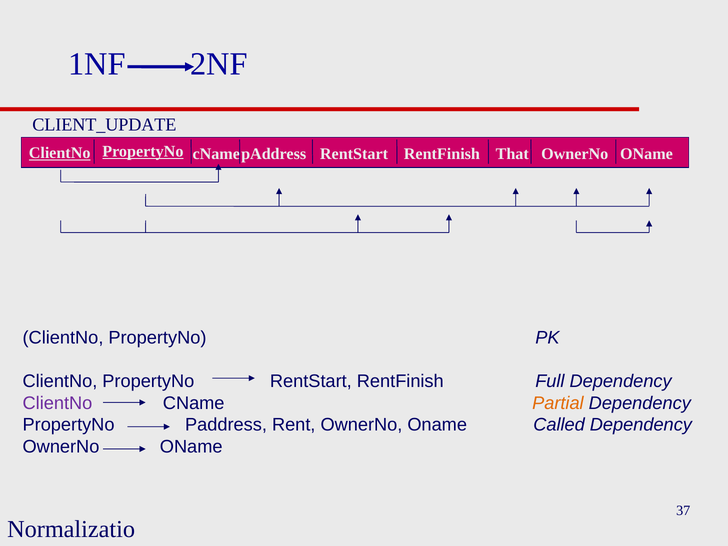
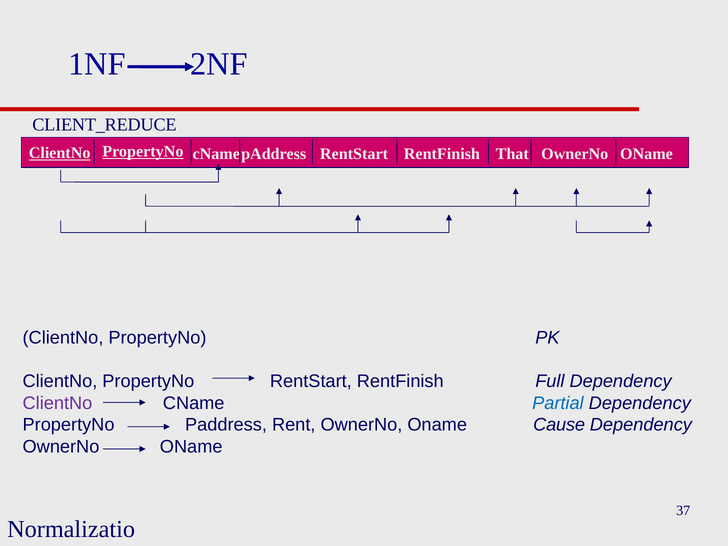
CLIENT_UPDATE: CLIENT_UPDATE -> CLIENT_REDUCE (104, 125)
Partial colour: orange -> blue (558, 403)
Called: Called -> Cause (559, 425)
